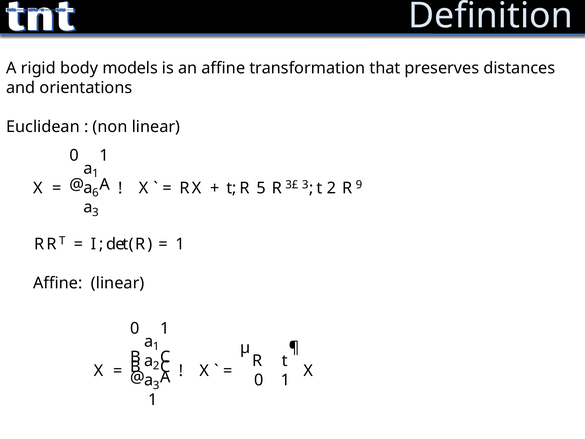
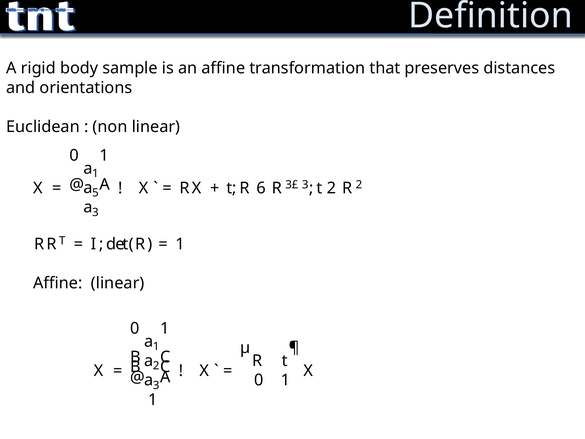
models: models -> sample (130, 68)
5: 5 -> 6 (261, 188)
R 9: 9 -> 2 (359, 185)
6: 6 -> 5 (95, 193)
